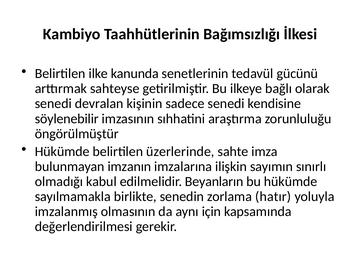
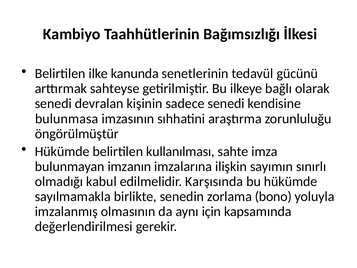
söylenebilir: söylenebilir -> bulunmasa (67, 119)
üzerlerinde: üzerlerinde -> kullanılması (180, 151)
Beyanların: Beyanların -> Karşısında (214, 181)
hatır: hatır -> bono (273, 196)
